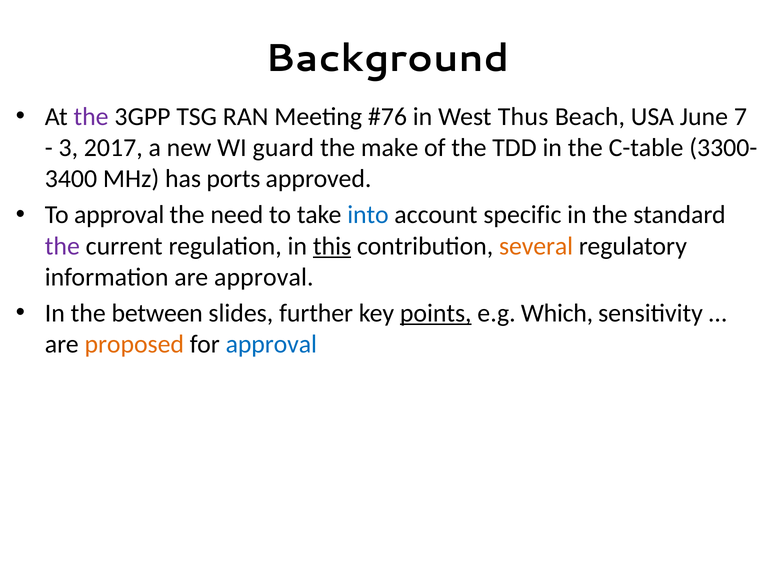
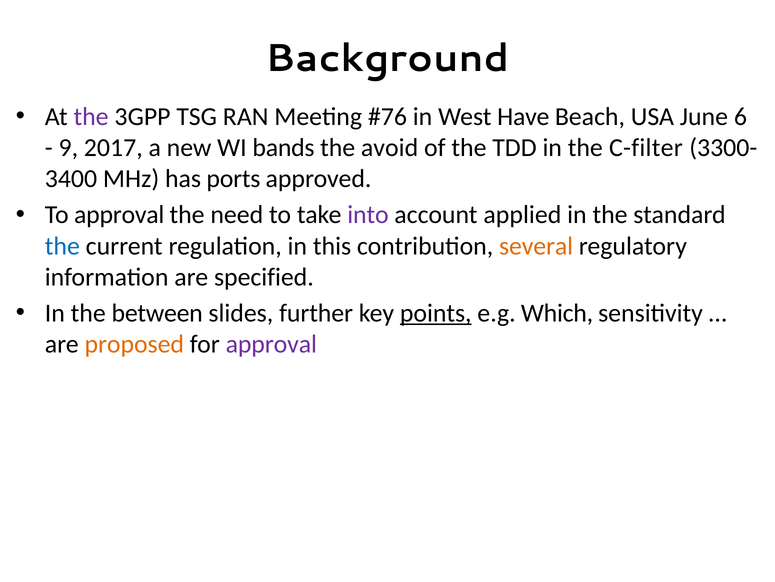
Thus: Thus -> Have (523, 117)
7: 7 -> 6 (740, 117)
3: 3 -> 9 (68, 148)
guard: guard -> bands (284, 148)
make: make -> avoid (390, 148)
C-table: C-table -> C-filter (646, 148)
into colour: blue -> purple (368, 215)
specific: specific -> applied (522, 215)
the colour: purple -> blue (62, 246)
this underline: present -> none (332, 246)
are approval: approval -> specified (264, 277)
approval colour: blue -> purple (271, 344)
